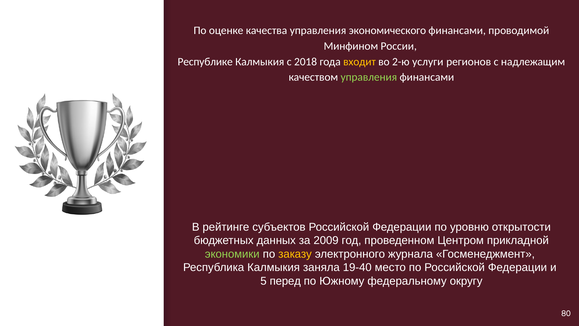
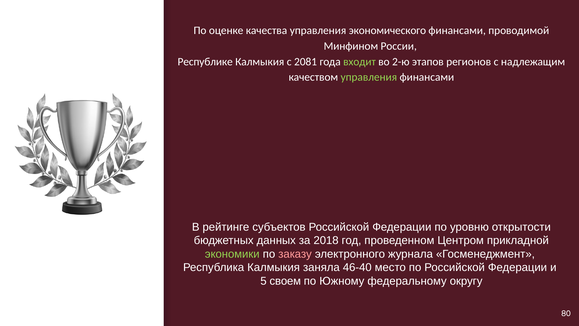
2018: 2018 -> 2081 (306, 62)
входит colour: yellow -> light green (360, 62)
услуги: услуги -> этапов (428, 62)
2009: 2009 -> 2018 (326, 240)
заказу colour: yellow -> pink (295, 254)
19-40: 19-40 -> 46-40 (357, 267)
перед: перед -> своем (285, 281)
